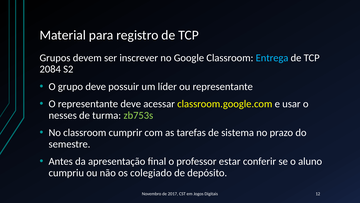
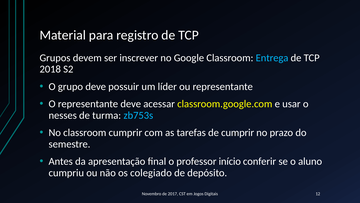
2084: 2084 -> 2018 (50, 69)
zb753s colour: light green -> light blue (138, 115)
de sistema: sistema -> cumprir (238, 132)
estar: estar -> início (230, 161)
